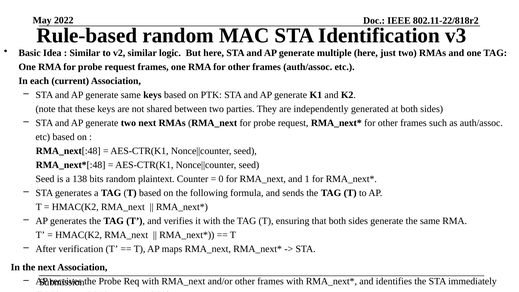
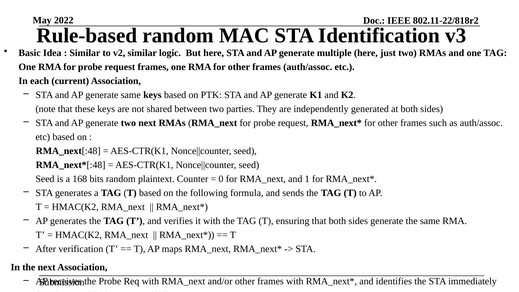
138: 138 -> 168 (80, 179)
